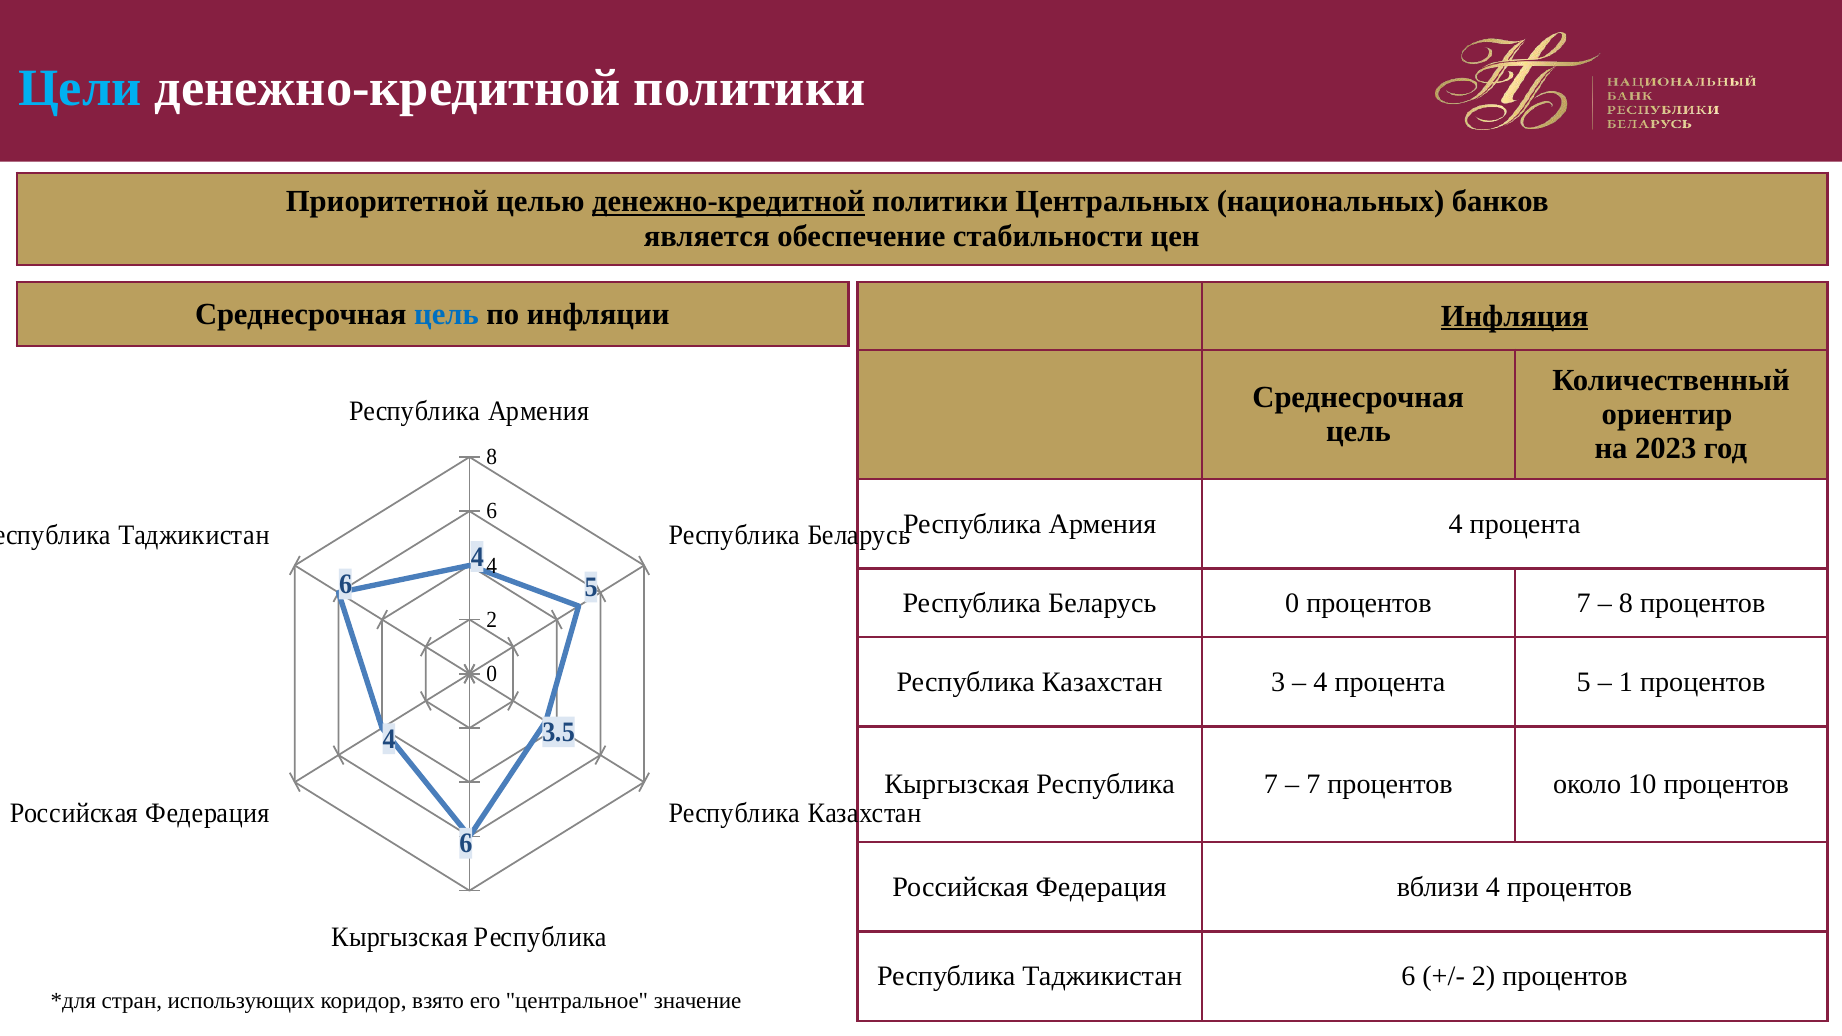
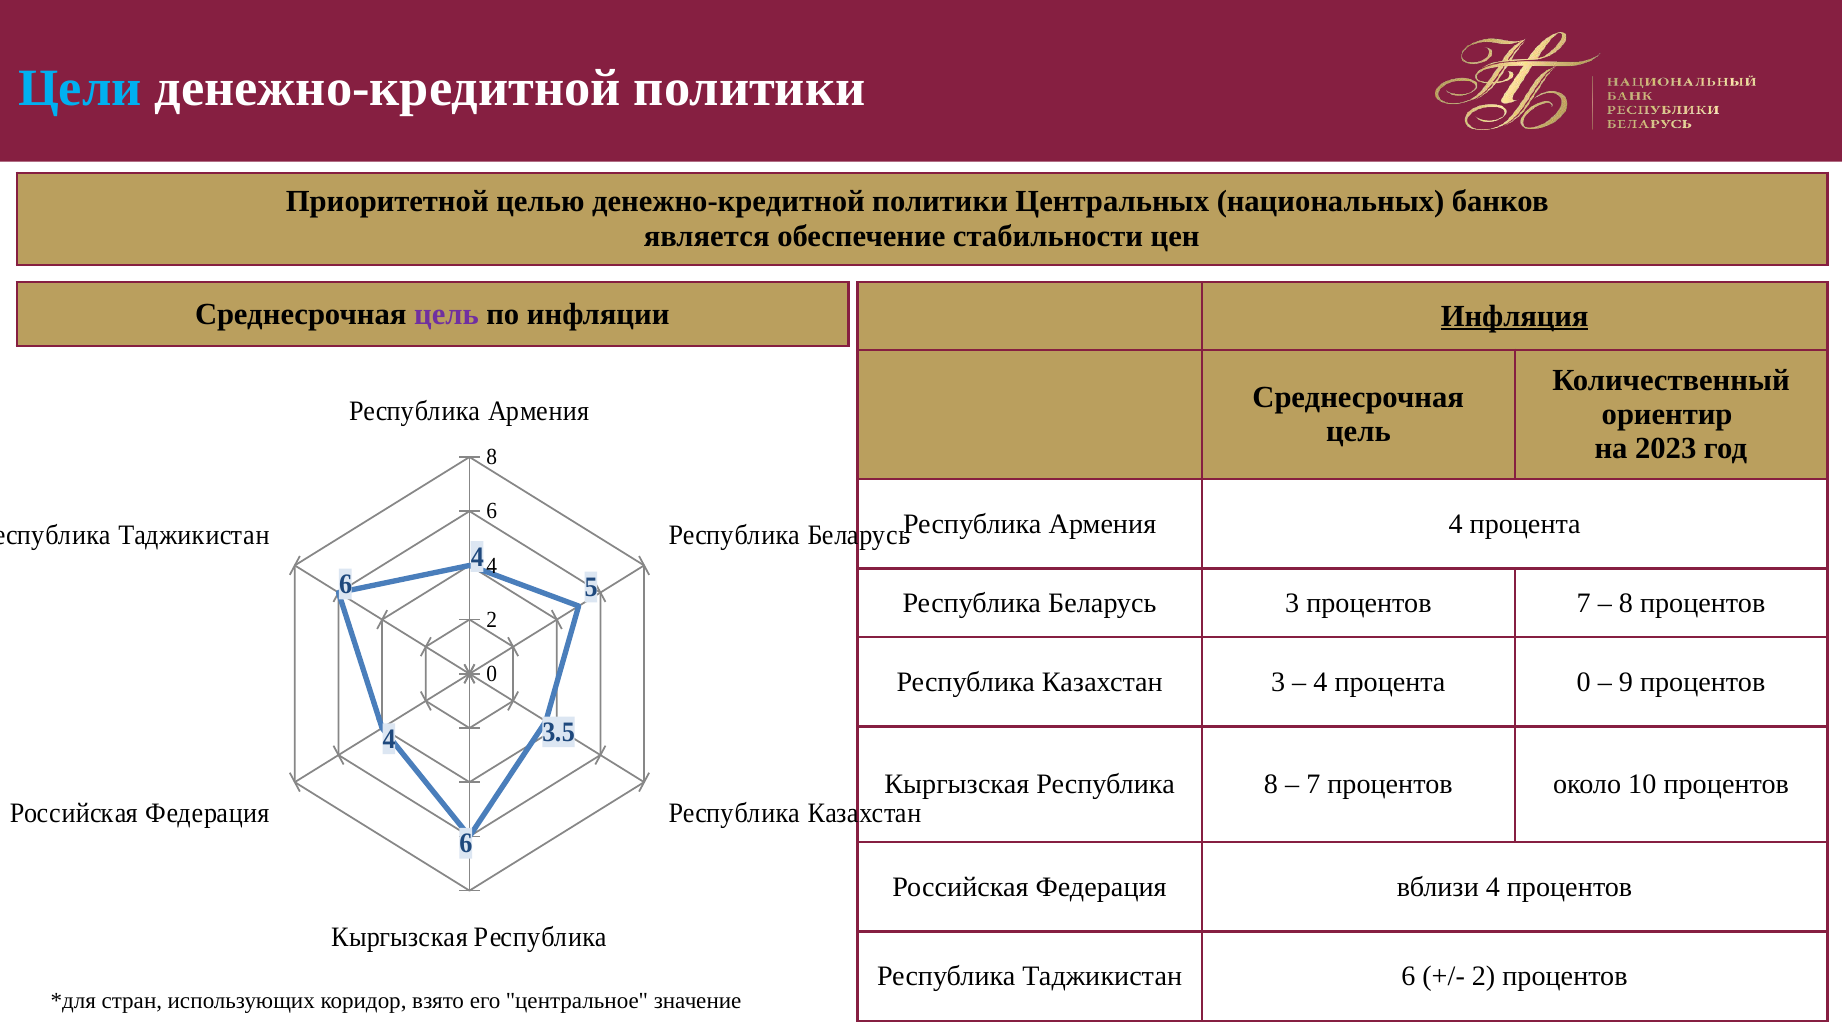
денежно-кредитной underline: present -> none (728, 202)
цель colour: blue -> purple (446, 314)
Беларусь 0: 0 -> 3 (1292, 603)
процента 5: 5 -> 0 (1584, 682)
1: 1 -> 9 (1626, 682)
Республика 7: 7 -> 8 (1271, 784)
